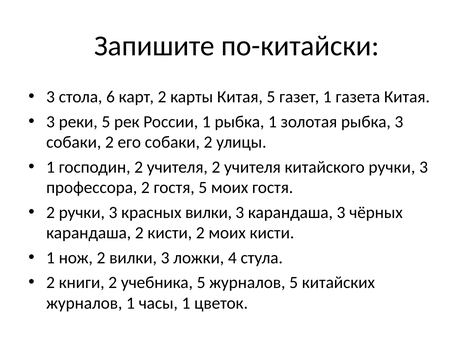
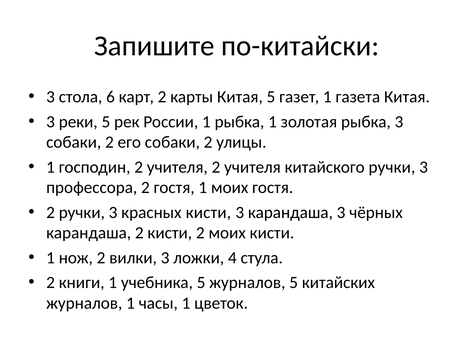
гостя 5: 5 -> 1 (203, 187)
красных вилки: вилки -> кисти (208, 212)
книги 2: 2 -> 1 (113, 282)
